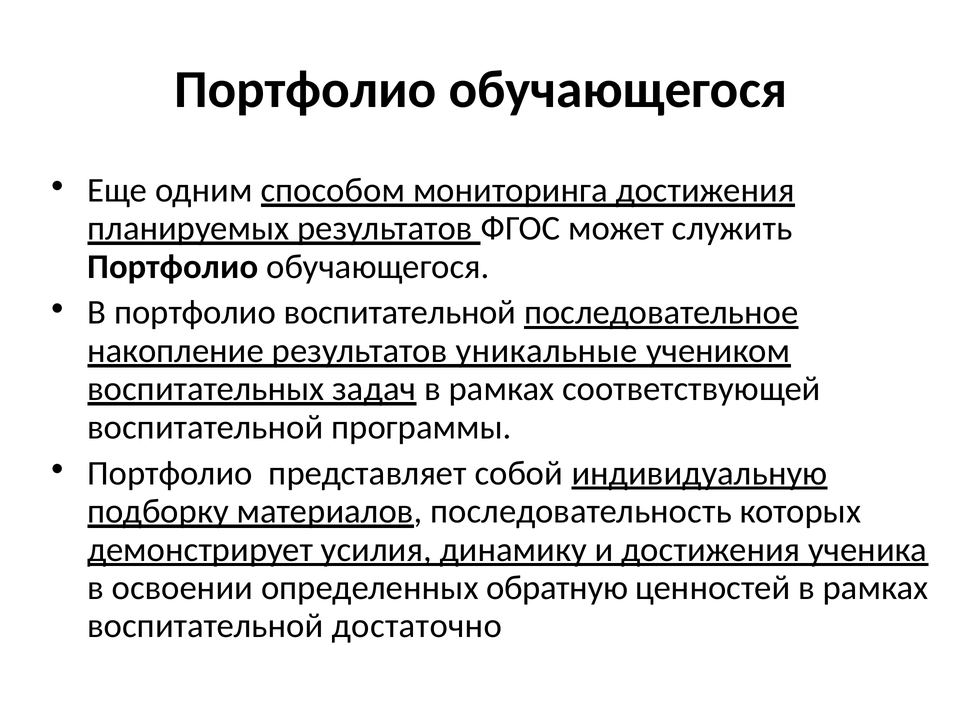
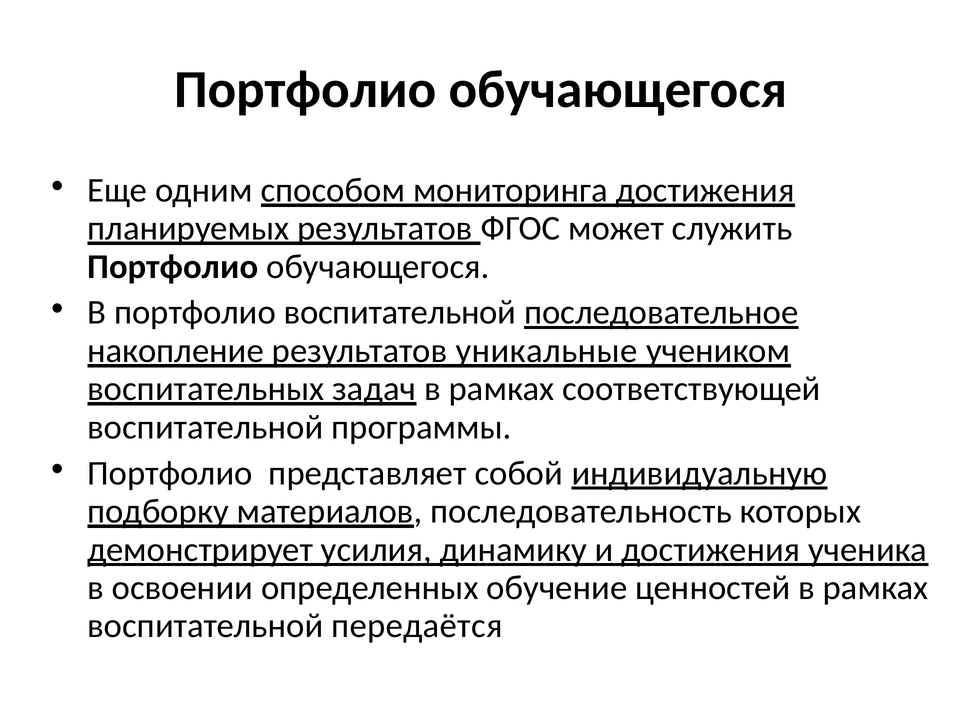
обратную: обратную -> обучение (557, 588)
достаточно: достаточно -> передаётся (417, 626)
